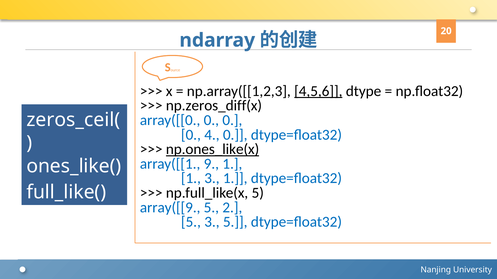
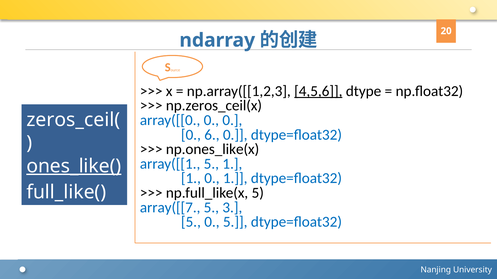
np.zeros_diff(x: np.zeros_diff(x -> np.zeros_ceil(x (214, 106)
4: 4 -> 6 (212, 135)
np.ones_like(x underline: present -> none (213, 150)
array([[1 9: 9 -> 5 (211, 164)
ones_like( underline: none -> present (74, 166)
1 3: 3 -> 0 (212, 179)
array([[9: array([[9 -> array([[7 (170, 208)
2: 2 -> 3 (232, 208)
5 3: 3 -> 0 (212, 222)
